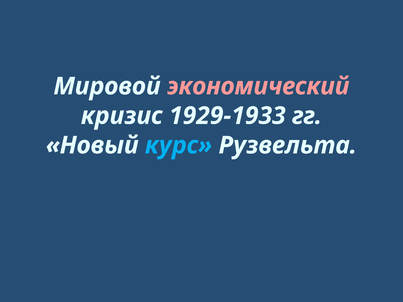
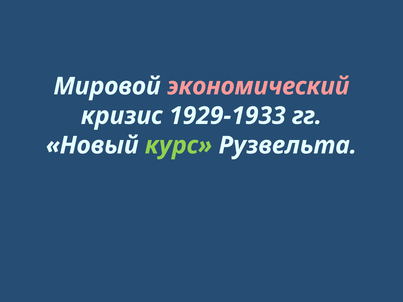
курс colour: light blue -> light green (179, 145)
